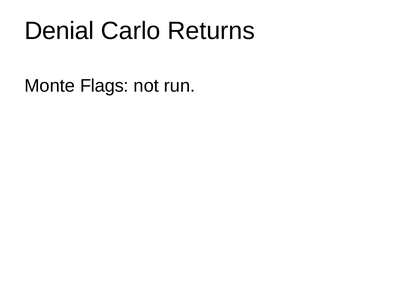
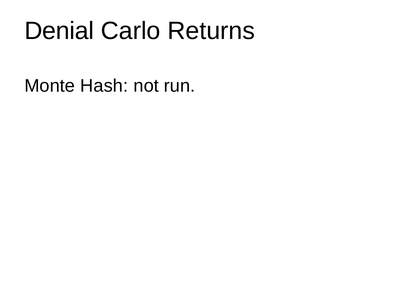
Flags: Flags -> Hash (104, 86)
